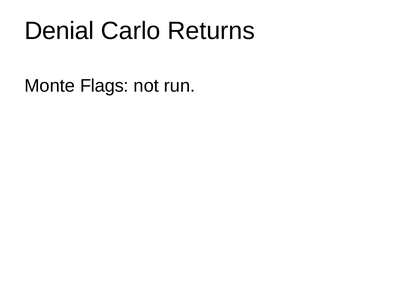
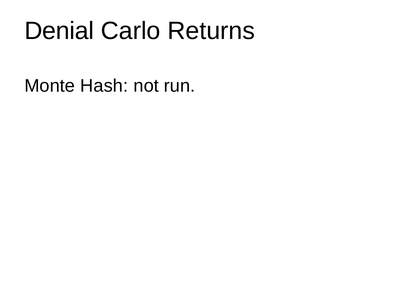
Flags: Flags -> Hash (104, 86)
